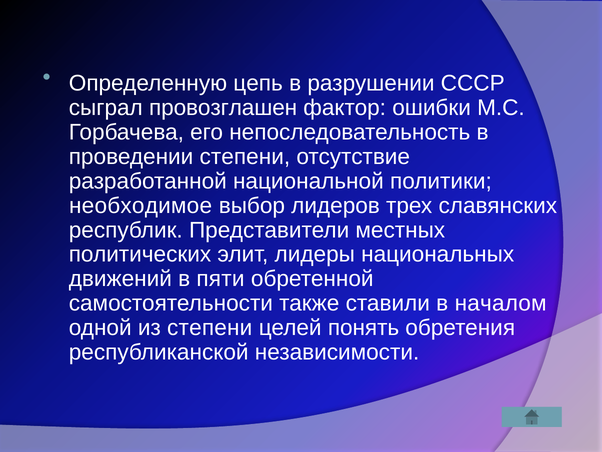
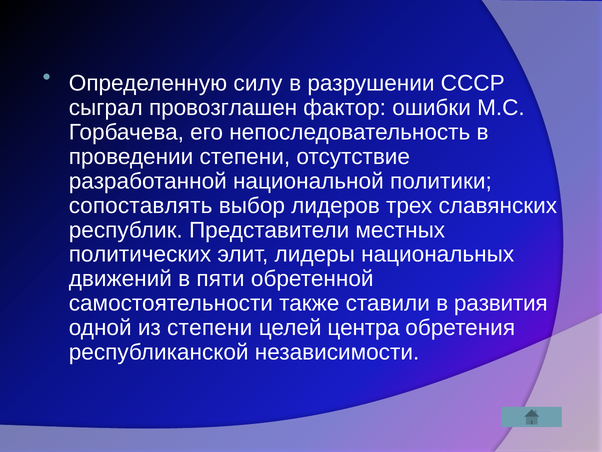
цепь: цепь -> силу (258, 83)
необходимое: необходимое -> сопоставлять (141, 205)
началом: началом -> развития (501, 303)
понять: понять -> центра (364, 327)
